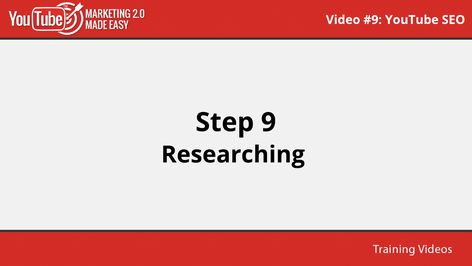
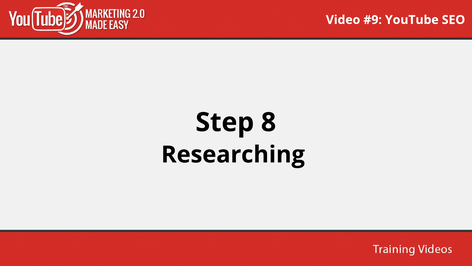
9: 9 -> 8 (269, 122)
